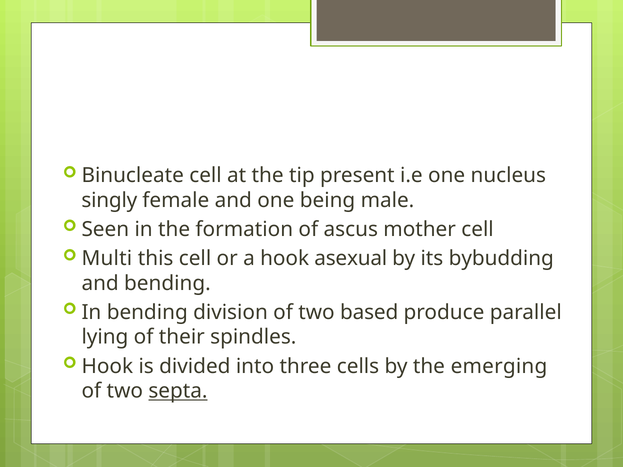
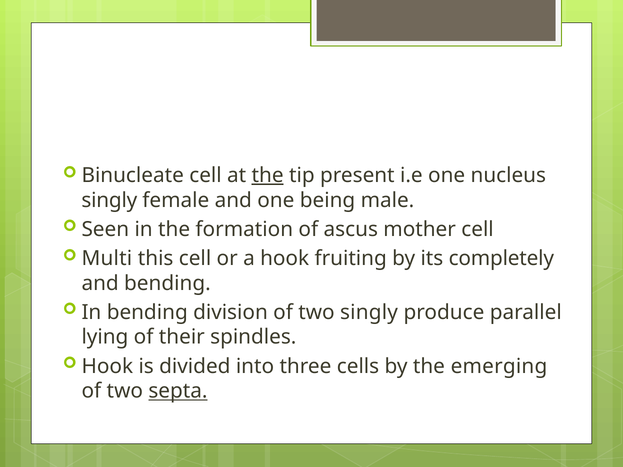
the underline: none -> present (268, 175)
asexual: asexual -> fruiting (351, 258)
bybudding: bybudding -> completely (501, 258)
two based: based -> singly (369, 312)
